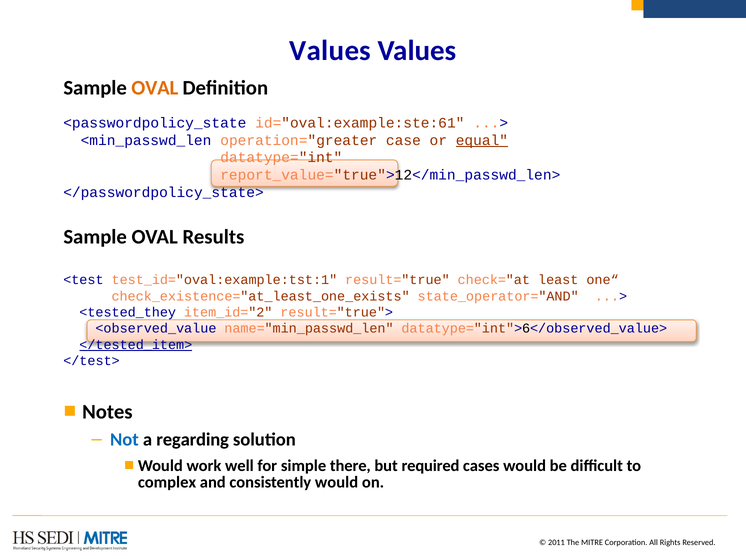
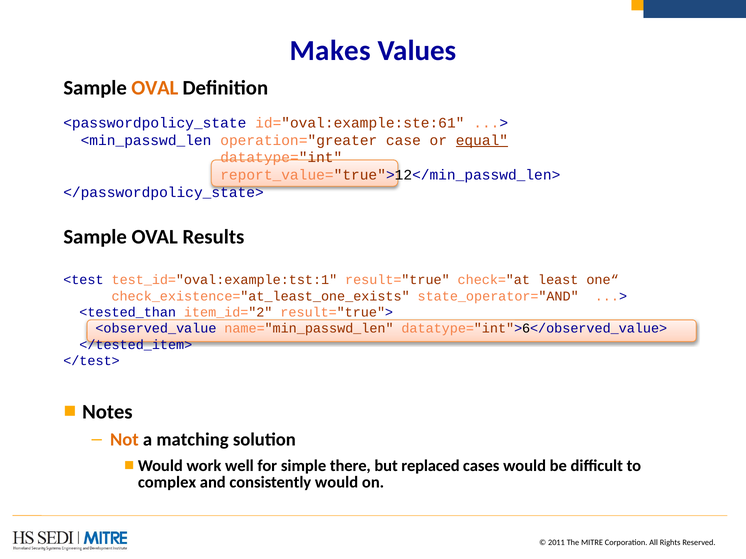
Values: Values -> Makes (330, 50)
<tested_they: <tested_they -> <tested_than (128, 313)
</tested_item> underline: present -> none (136, 345)
Not colour: blue -> orange (124, 440)
regarding: regarding -> matching (193, 440)
required: required -> replaced (431, 466)
